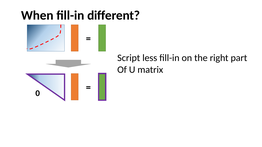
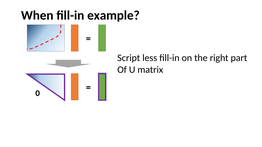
different: different -> example (114, 15)
